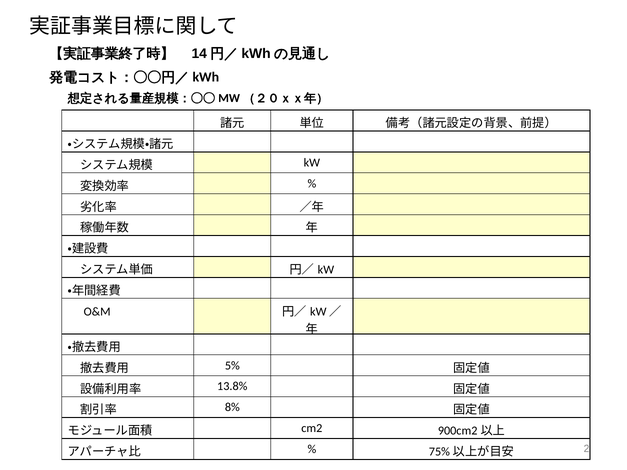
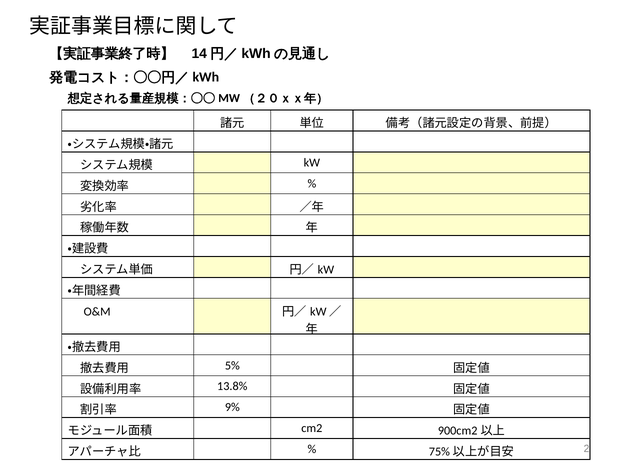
8%: 8% -> 9% (232, 408)
